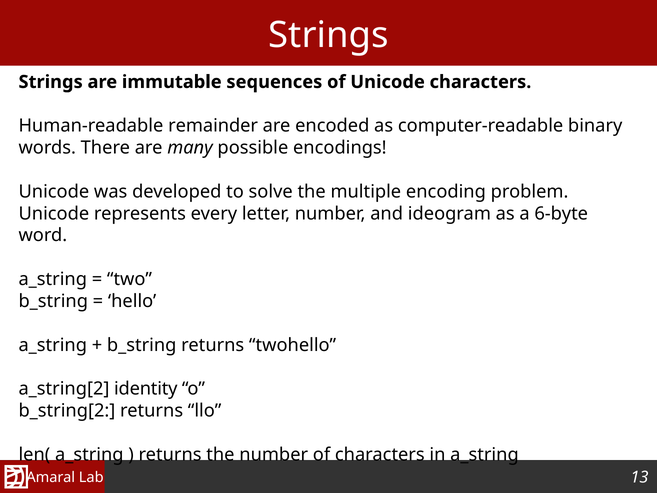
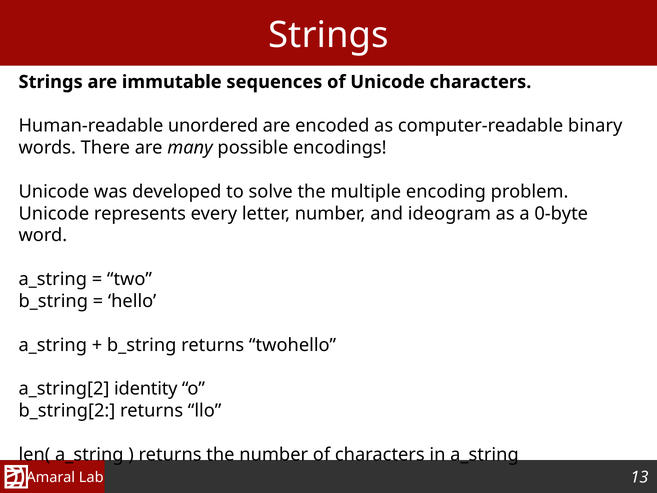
remainder: remainder -> unordered (213, 126)
6-byte: 6-byte -> 0-byte (561, 213)
